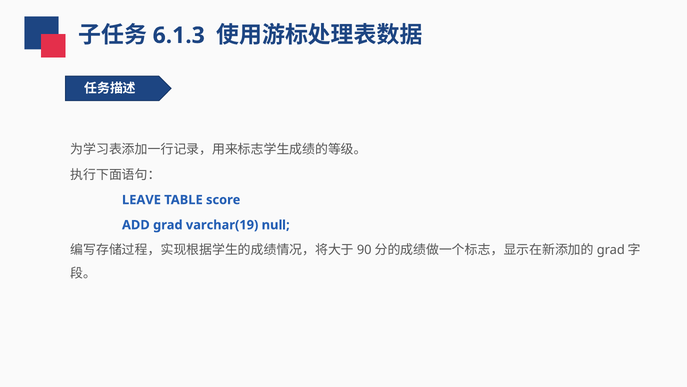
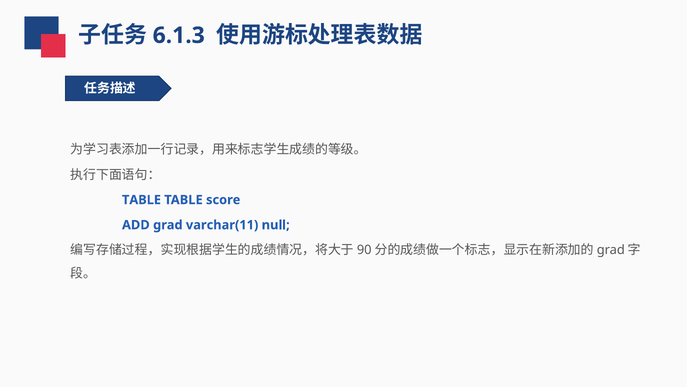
LEAVE: LEAVE -> TABLE (141, 200)
varchar(19: varchar(19 -> varchar(11 (222, 225)
